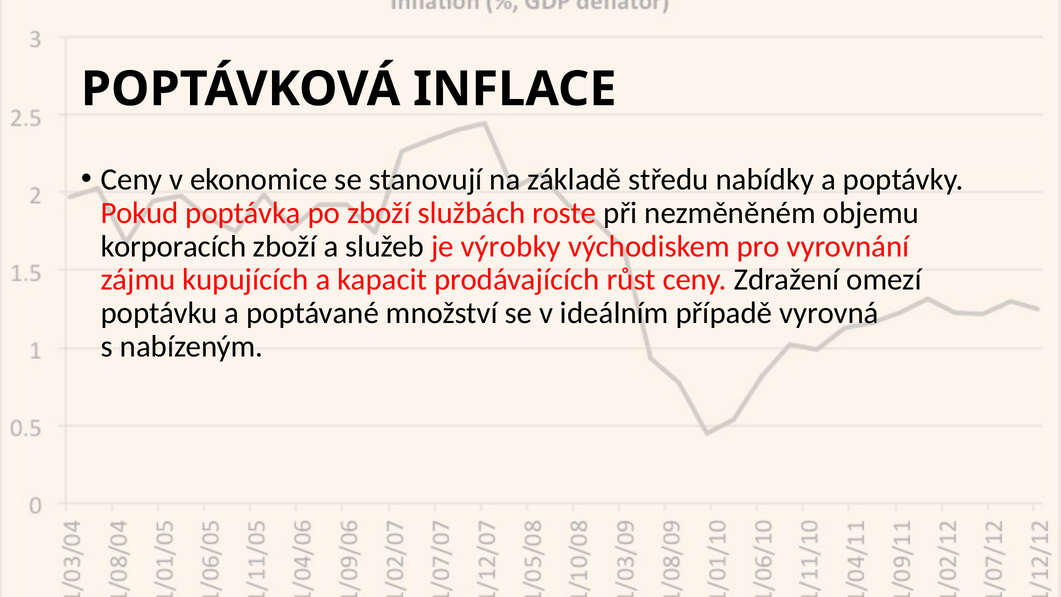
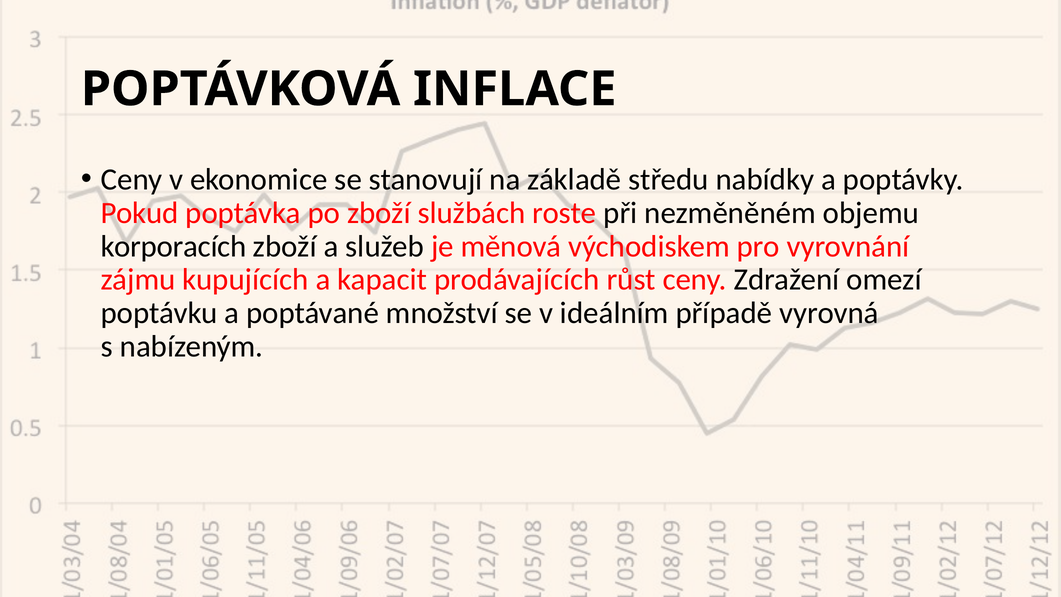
výrobky: výrobky -> měnová (511, 246)
